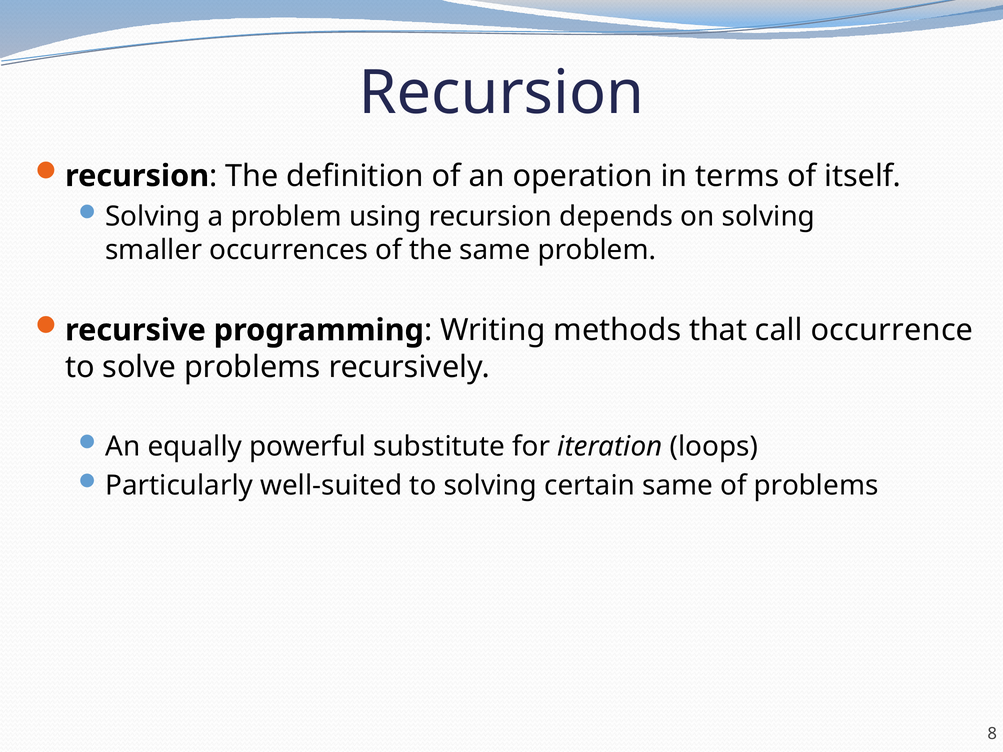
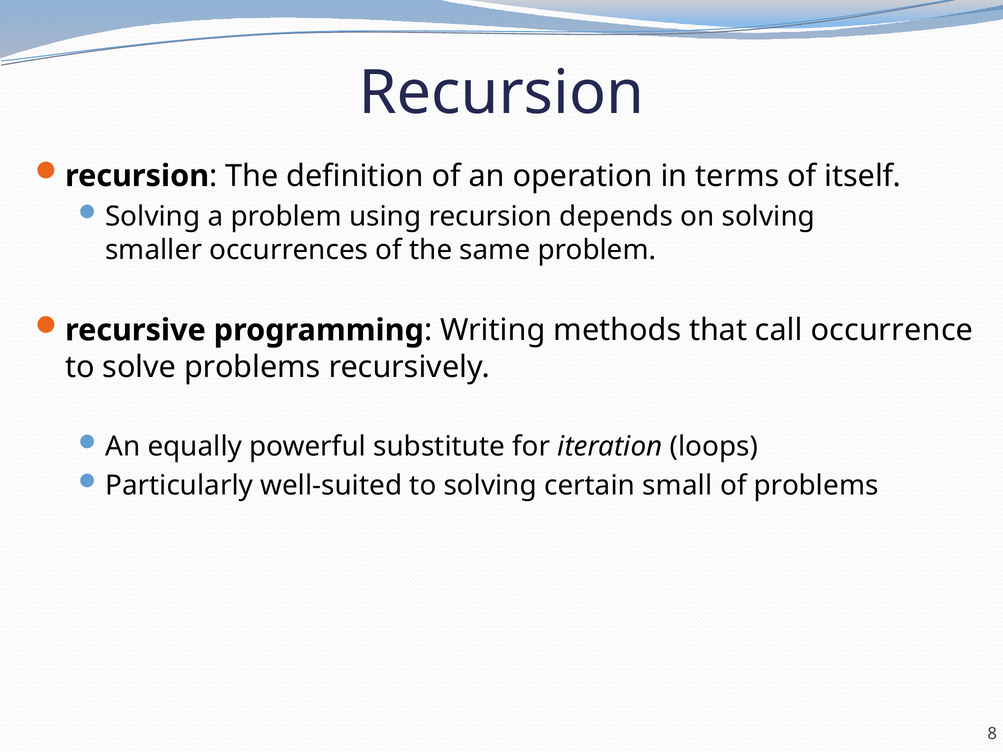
certain same: same -> small (677, 486)
